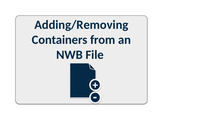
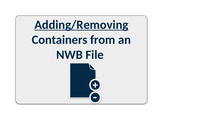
Adding/Removing underline: none -> present (81, 25)
